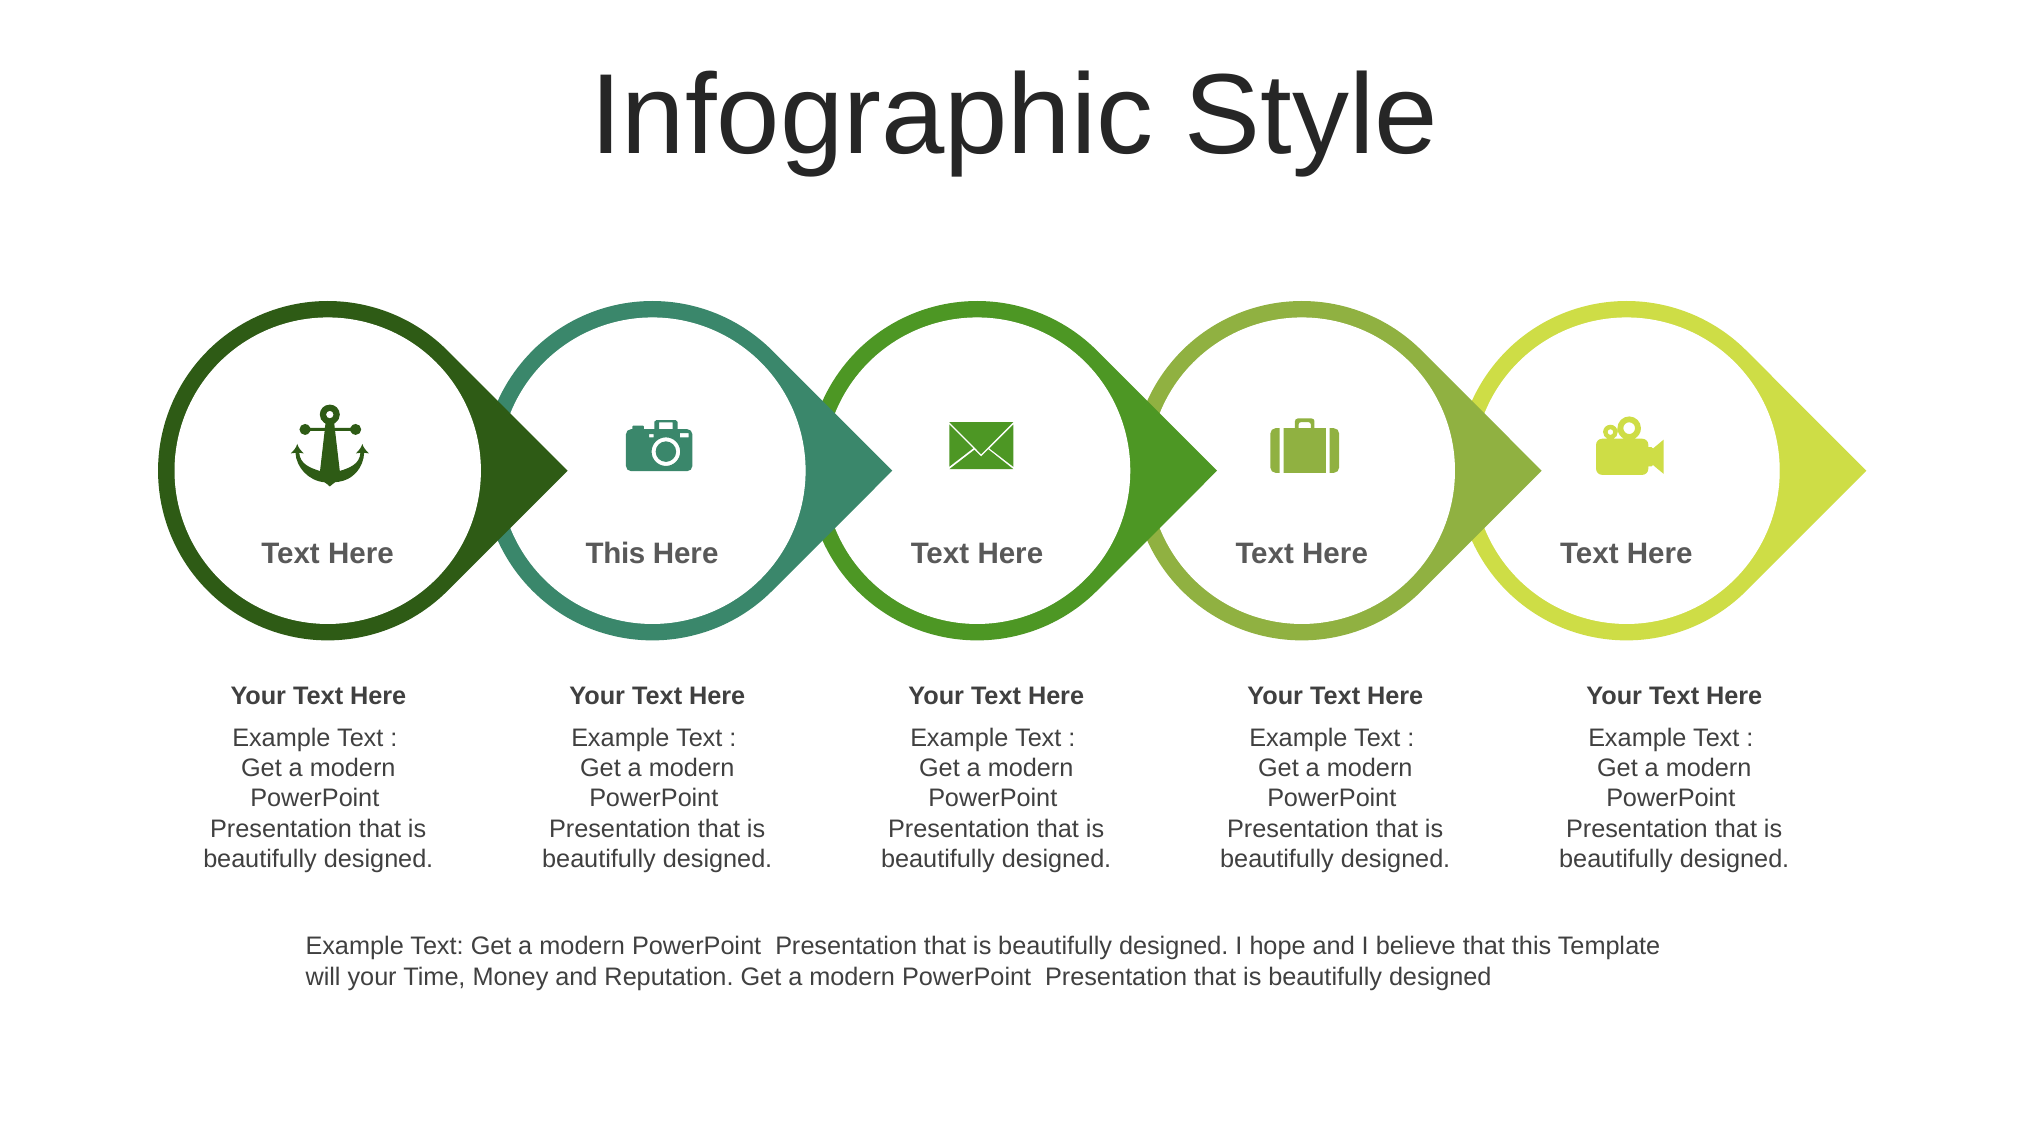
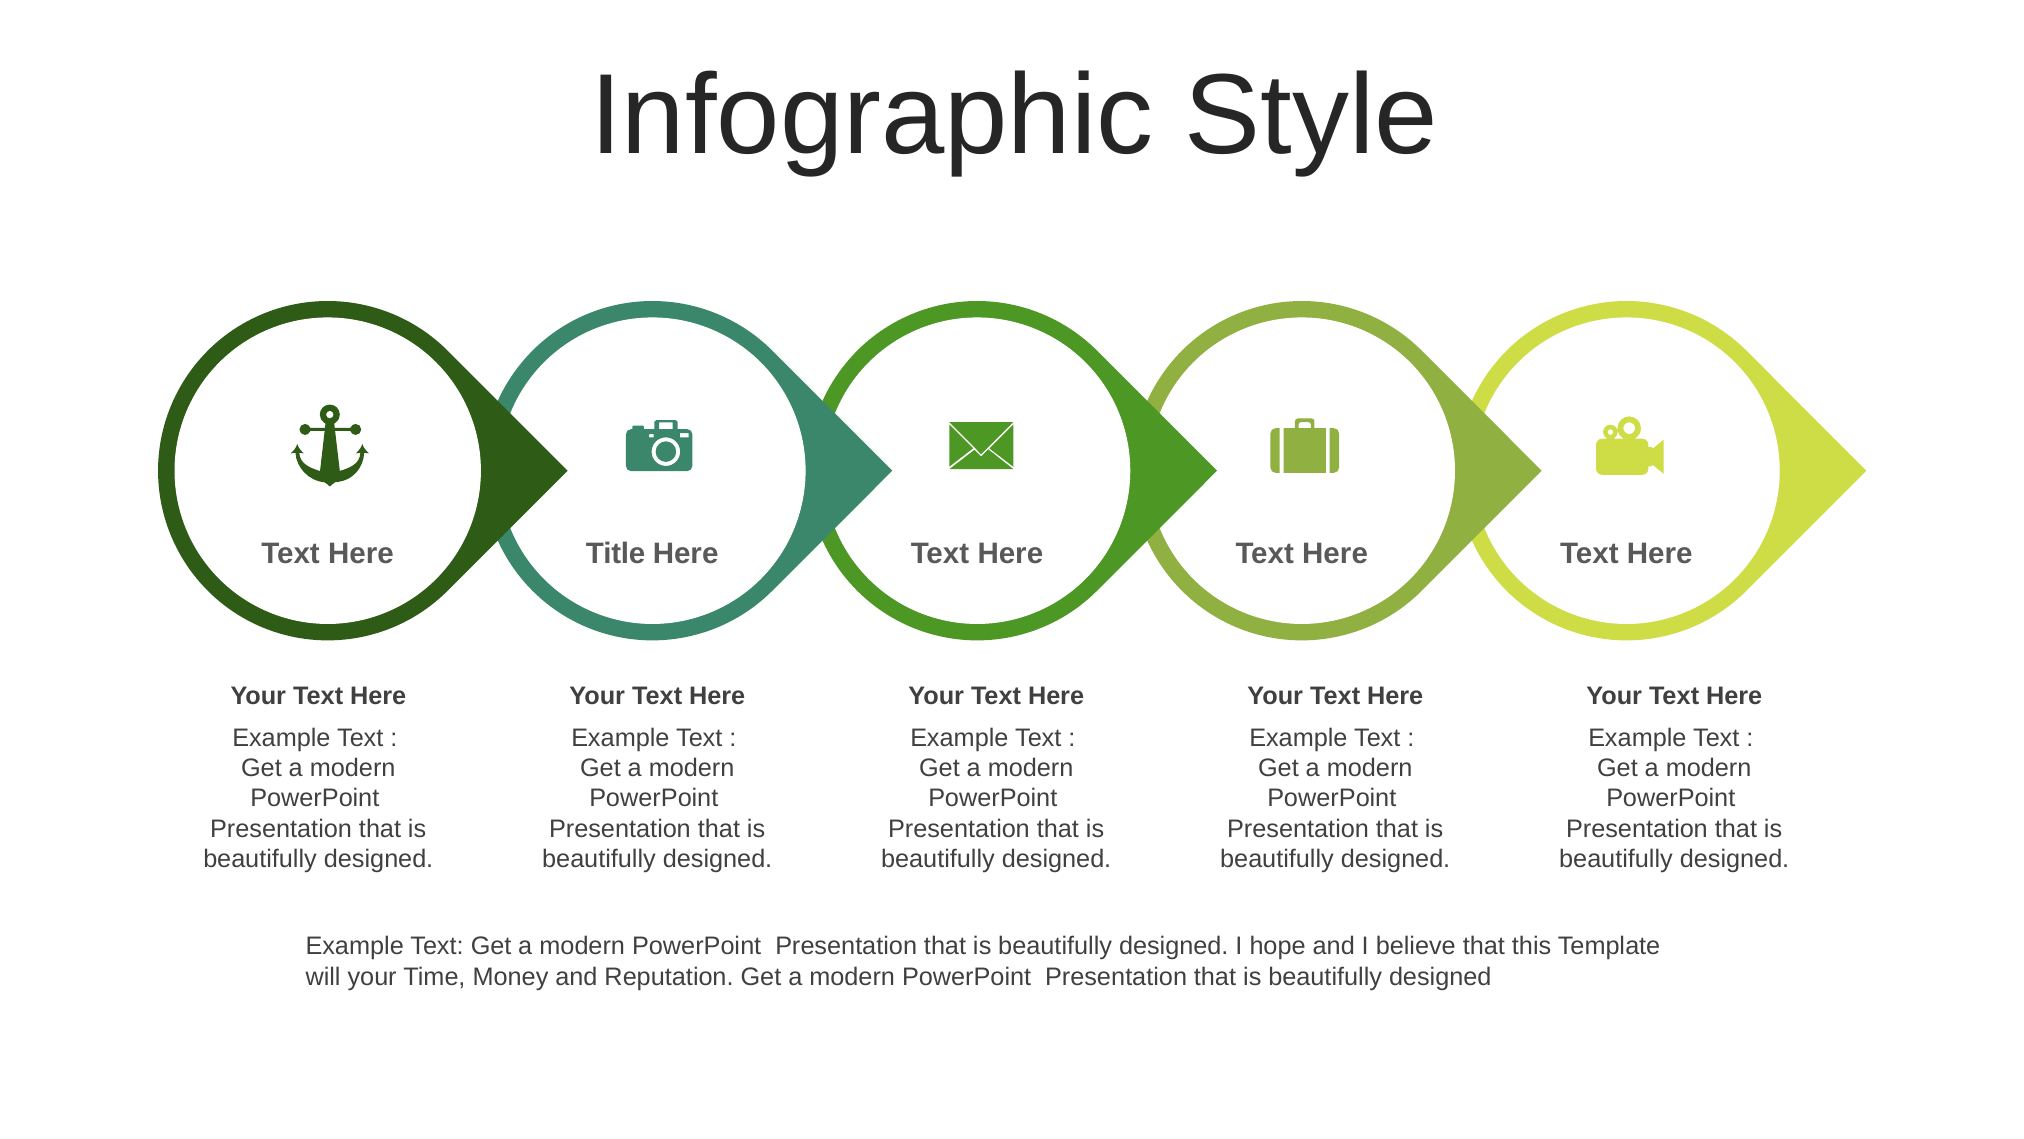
This: This -> Title (615, 554)
